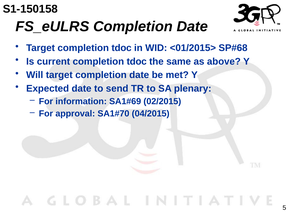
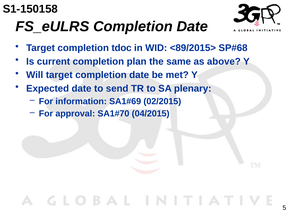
<01/2015>: <01/2015> -> <89/2015> (193, 48)
current completion tdoc: tdoc -> plan (137, 61)
